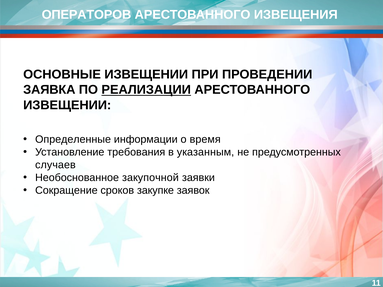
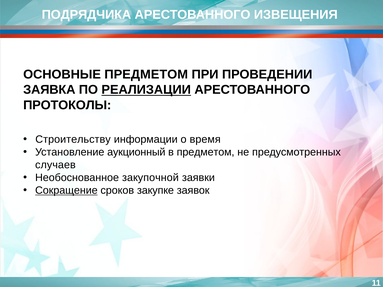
ОПЕРАТОРОВ: ОПЕРАТОРОВ -> ПОДРЯДЧИКА (86, 15)
ОСНОВНЫЕ ИЗВЕЩЕНИИ: ИЗВЕЩЕНИИ -> ПРЕДМЕТОМ (146, 75)
ИЗВЕЩЕНИИ: ИЗВЕЩЕНИИ -> ПРОТОКОЛЫ (67, 105)
Определенные: Определенные -> Строительству (73, 139)
требования: требования -> аукционный (136, 152)
в указанным: указанным -> предметом (206, 152)
Сокращение underline: none -> present (66, 191)
